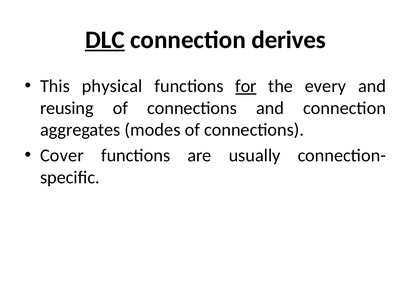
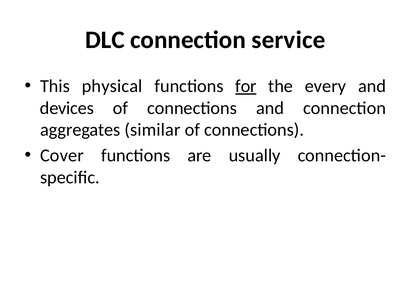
DLC underline: present -> none (105, 40)
derives: derives -> service (288, 40)
reusing: reusing -> devices (67, 108)
modes: modes -> similar (153, 130)
